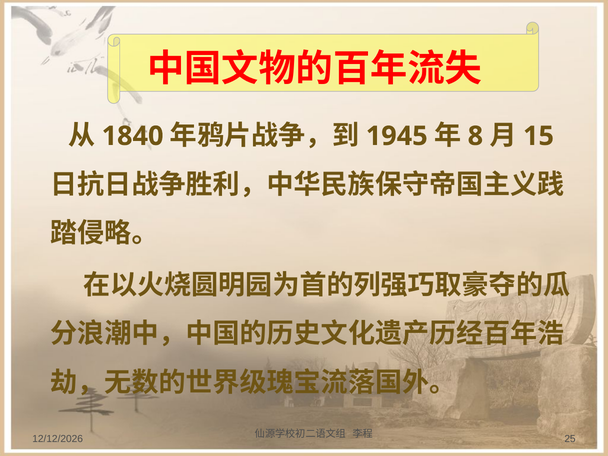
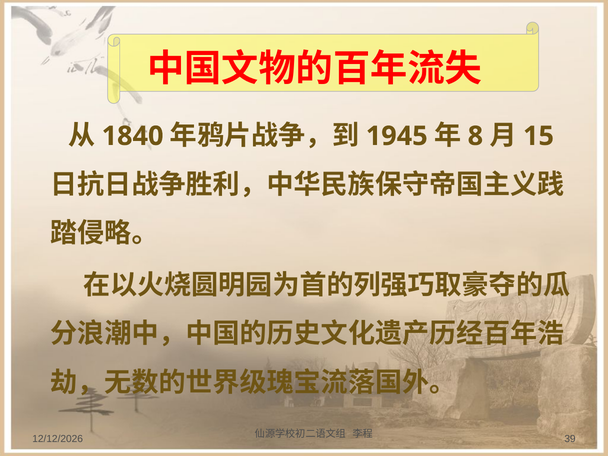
25: 25 -> 39 (570, 439)
